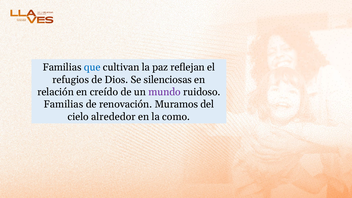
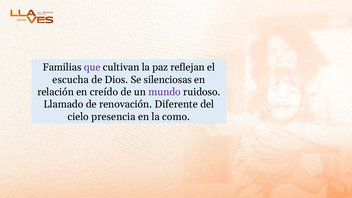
que colour: blue -> purple (92, 67)
refugios: refugios -> escucha (71, 80)
Familias: Familias -> Llamado (63, 104)
Muramos: Muramos -> Diferente (176, 104)
alrededor: alrededor -> presencia (113, 117)
